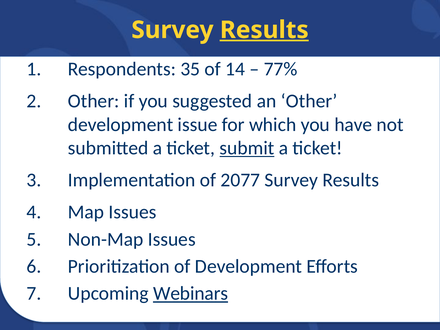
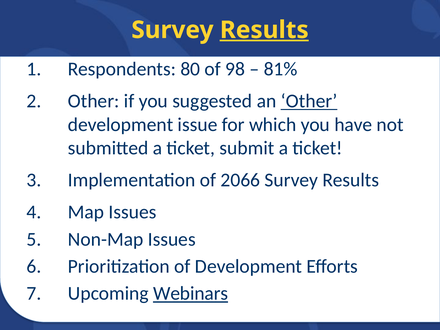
35: 35 -> 80 (190, 69)
14: 14 -> 98 (235, 69)
77%: 77% -> 81% (281, 69)
Other underline: none -> present (309, 101)
submit underline: present -> none (247, 148)
2077: 2077 -> 2066 (240, 180)
